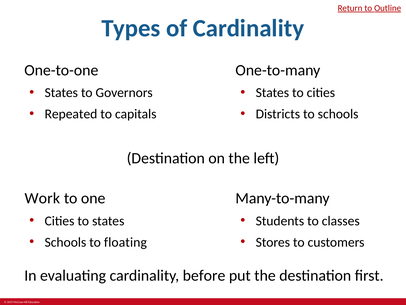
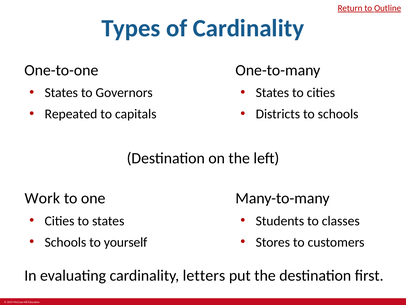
floating: floating -> yourself (126, 242)
before: before -> letters (204, 275)
